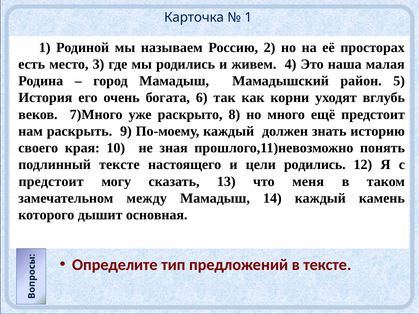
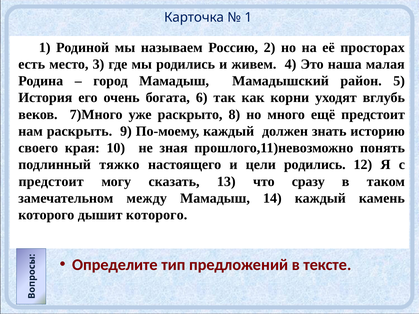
подлинный тексте: тексте -> тяжко (119, 165)
меня: меня -> сразу (308, 182)
дышит основная: основная -> которого (157, 215)
